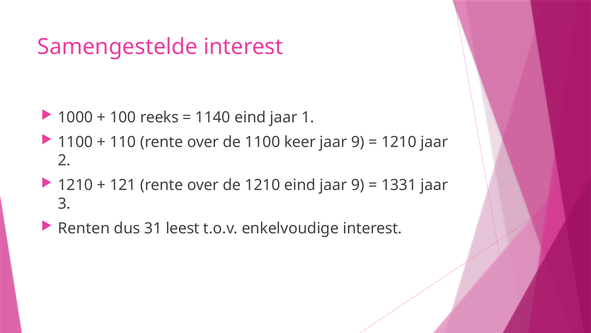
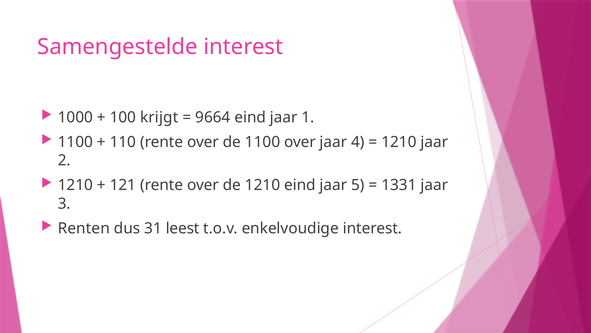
reeks: reeks -> krijgt (159, 117)
1140: 1140 -> 9664 (213, 117)
1100 keer: keer -> over (300, 142)
9: 9 -> 4 (358, 142)
eind jaar 9: 9 -> 5 (358, 185)
